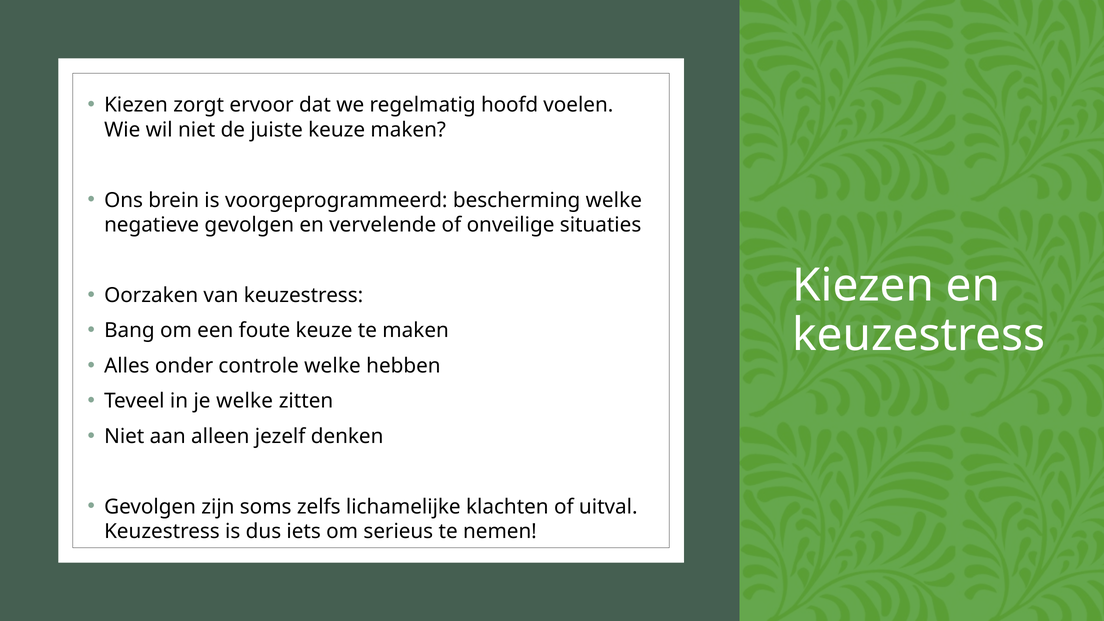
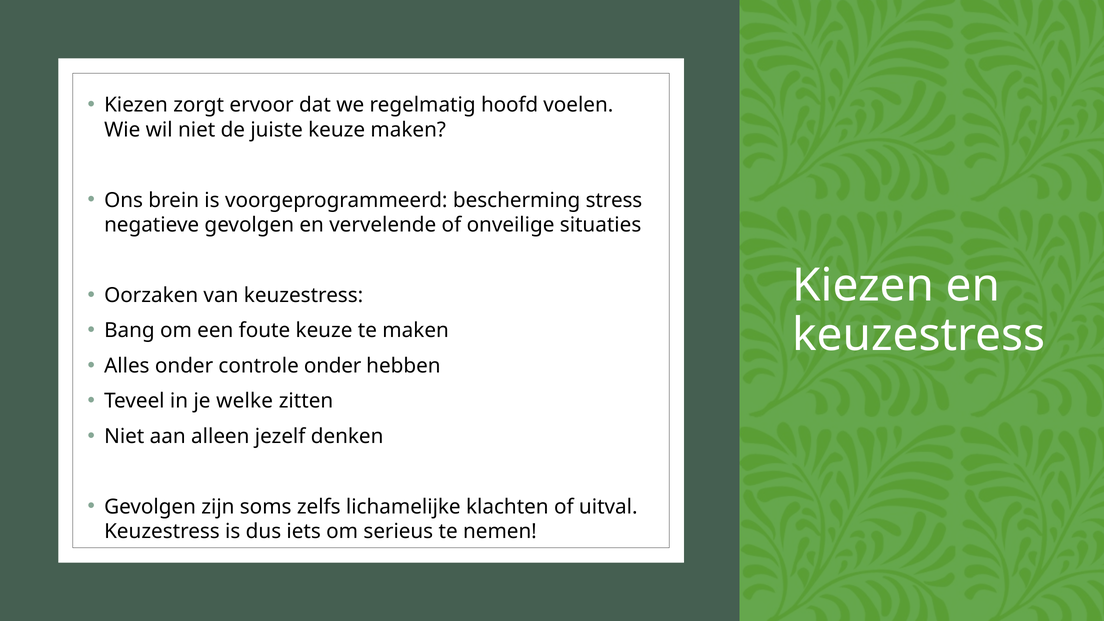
bescherming welke: welke -> stress (614, 200)
controle welke: welke -> onder (333, 366)
